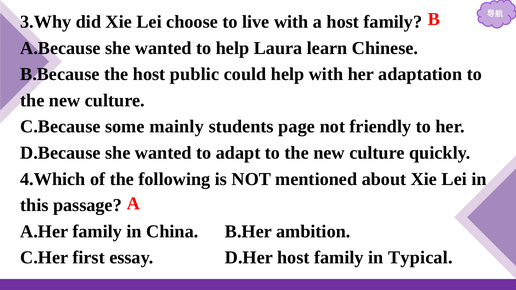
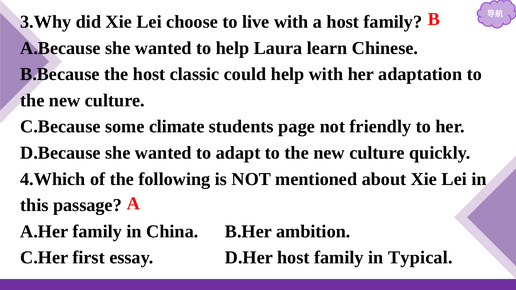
public: public -> classic (195, 74)
mainly: mainly -> climate (177, 127)
